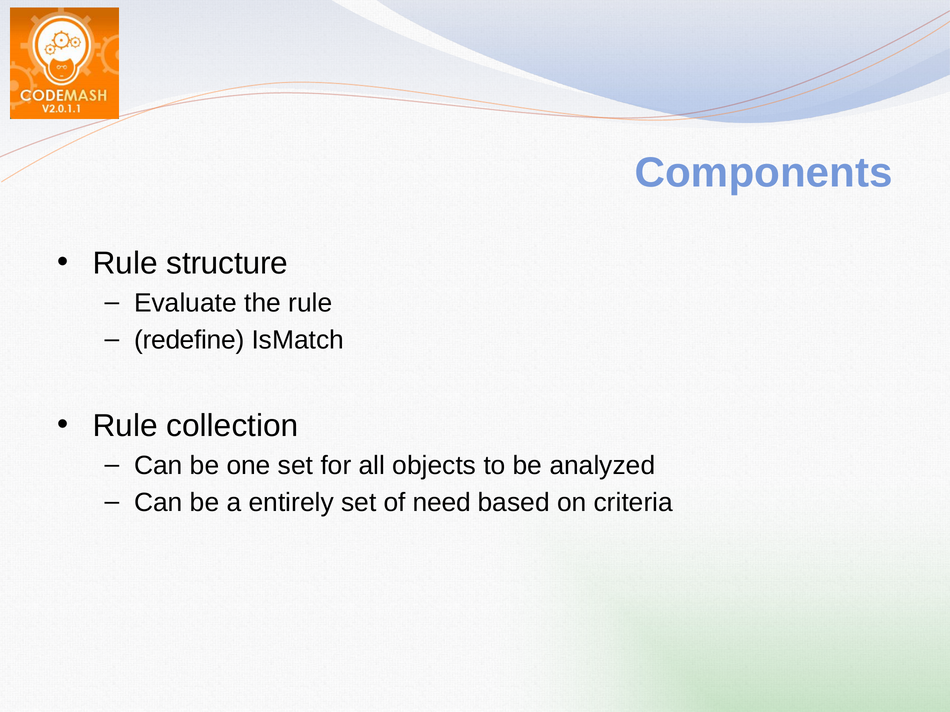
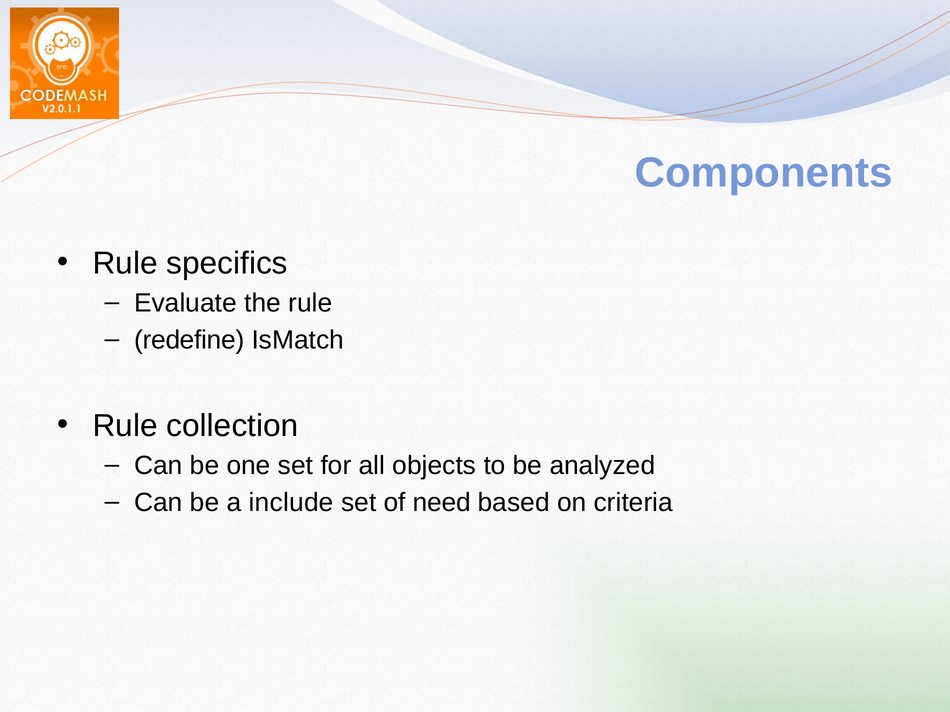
structure: structure -> specifics (227, 263)
entirely: entirely -> include (291, 503)
